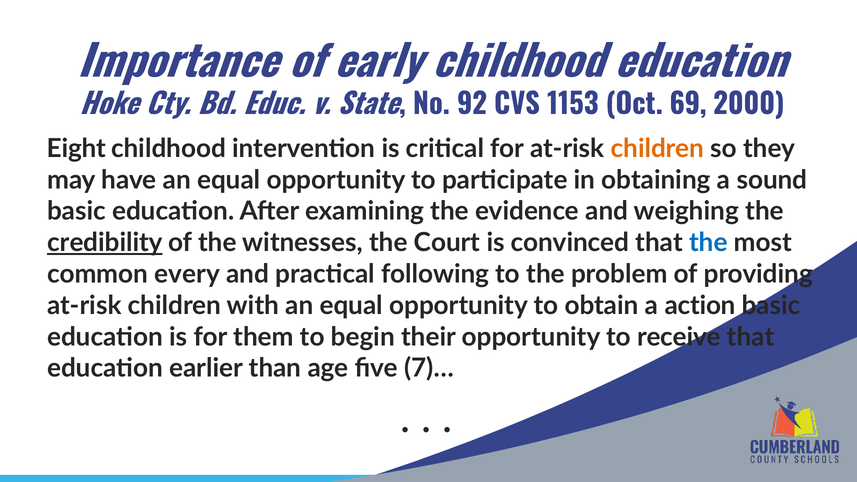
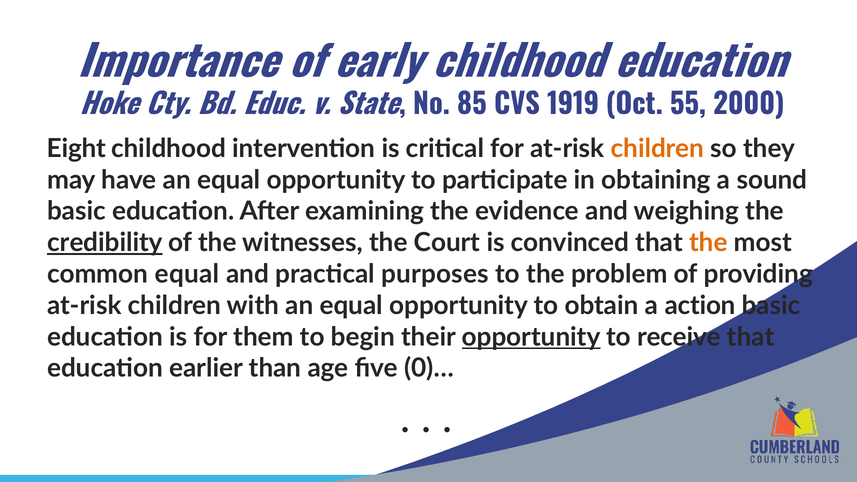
92: 92 -> 85 (472, 104)
1153: 1153 -> 1919 (573, 104)
69: 69 -> 55 (688, 104)
the colour: blue -> orange (708, 243)
common every: every -> equal (187, 274)
following: following -> purposes (435, 274)
opportunity underline: none -> present (531, 337)
7)…: 7)… -> 0)… (429, 368)
